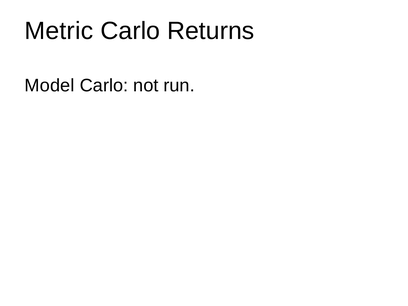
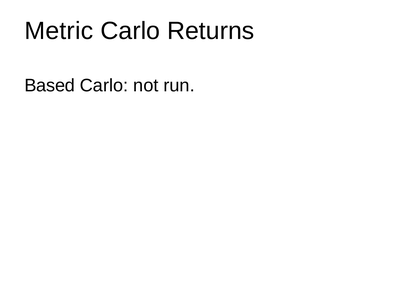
Model: Model -> Based (50, 86)
